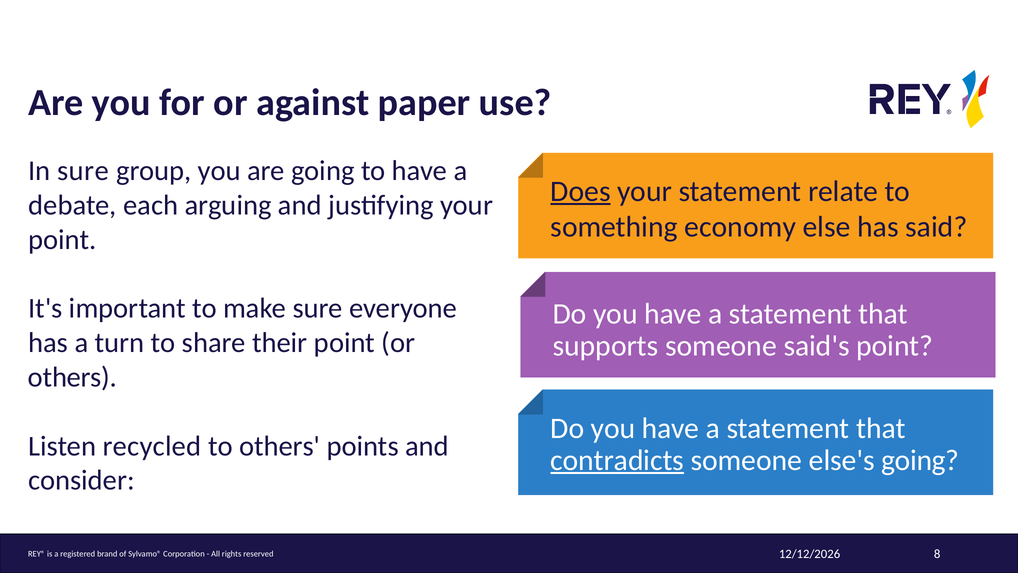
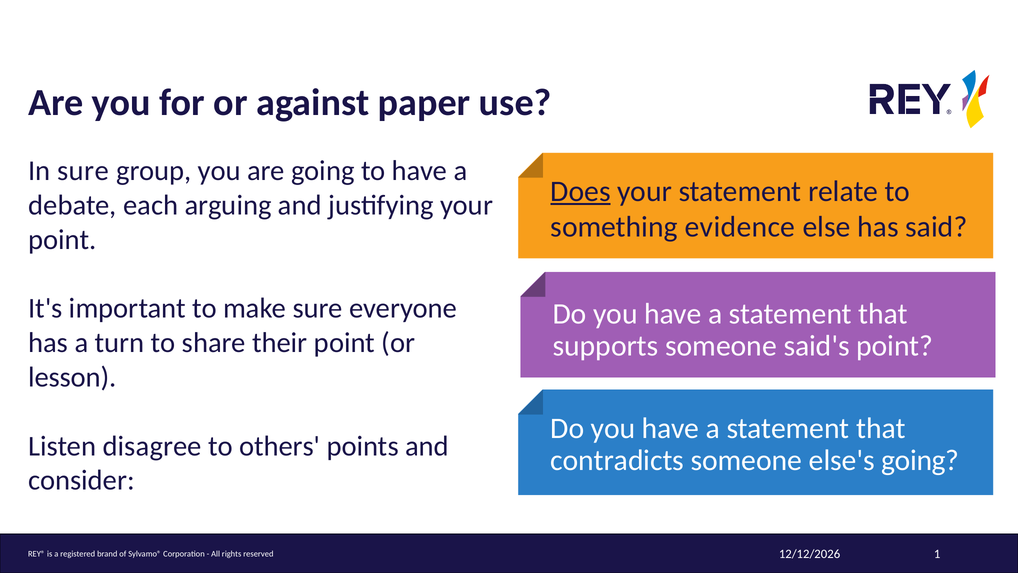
economy: economy -> evidence (740, 227)
others: others -> lesson (72, 377)
recycled: recycled -> disagree (152, 446)
contradicts underline: present -> none (617, 460)
8: 8 -> 1 (937, 554)
